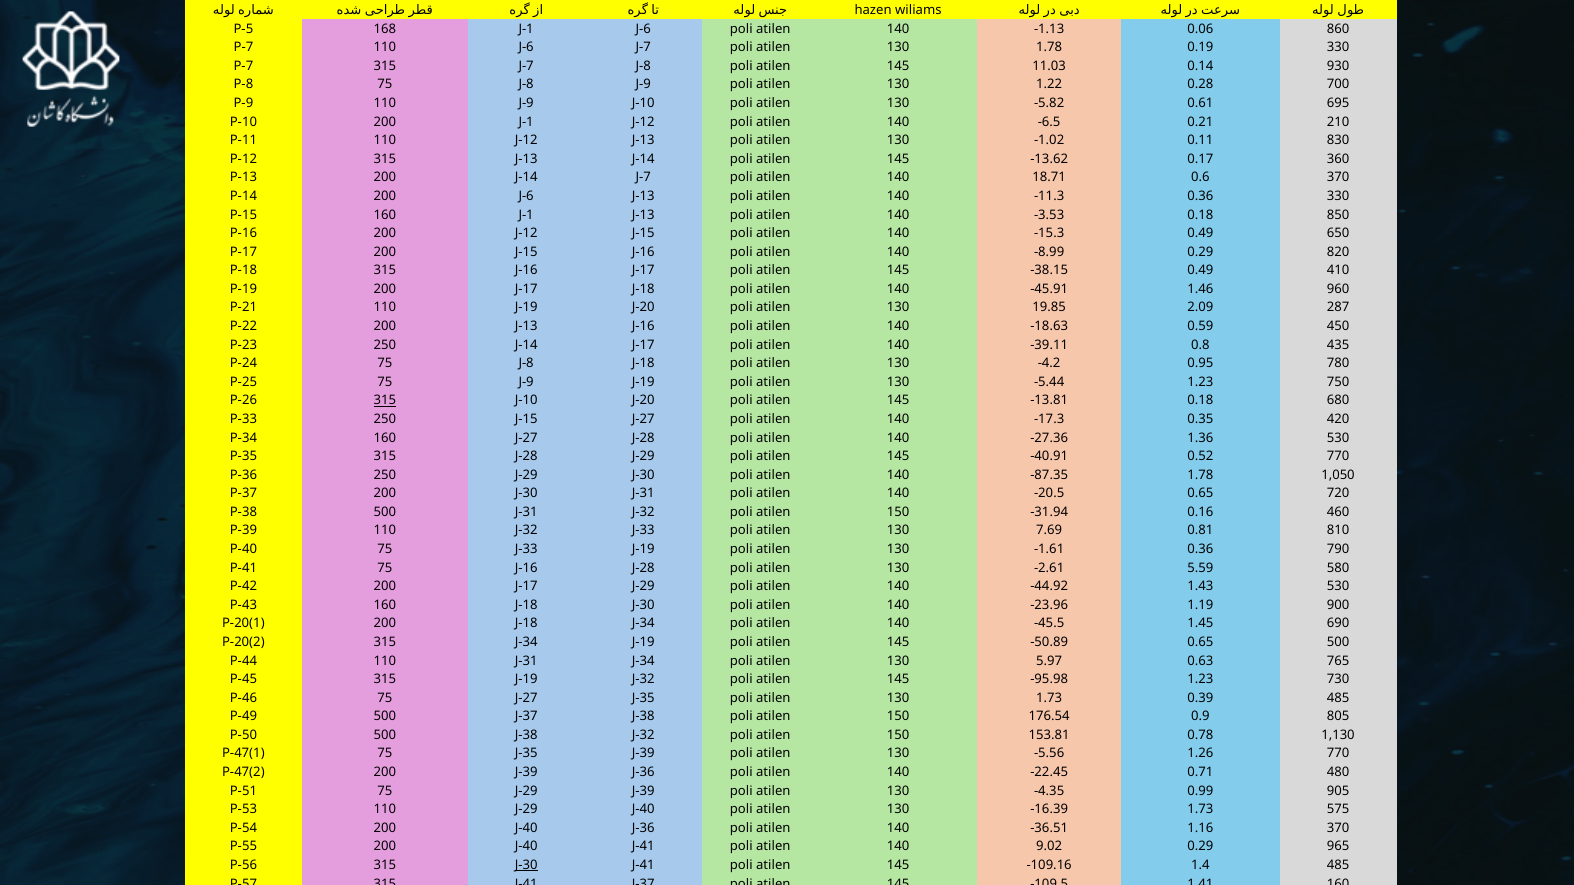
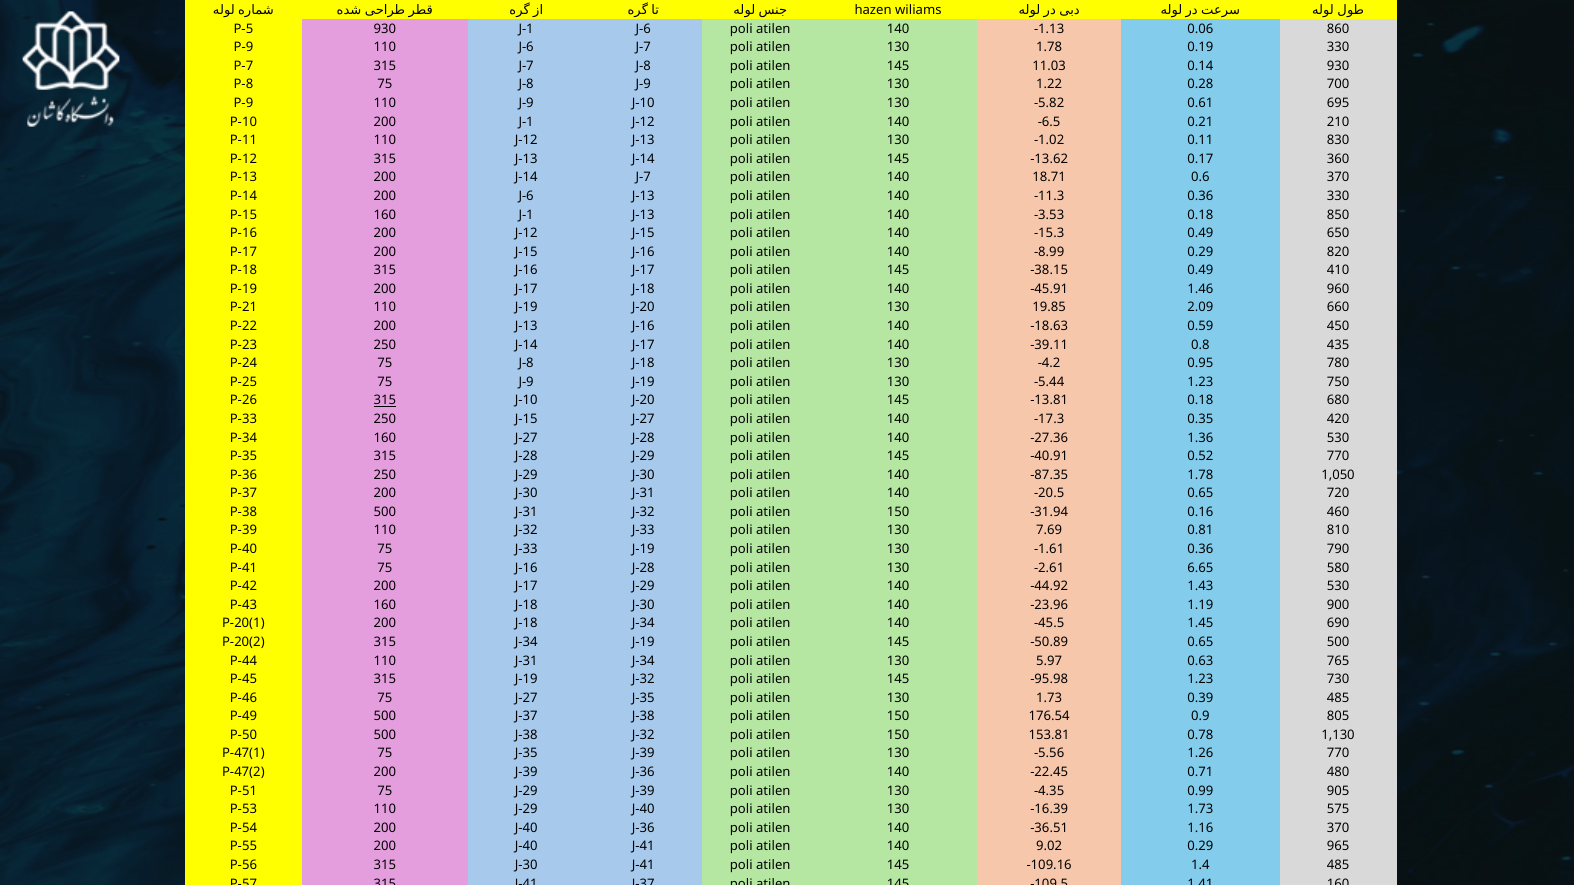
P-5 168: 168 -> 930 (385, 29)
P-7: P-7 -> P-9 (243, 47)
287: 287 -> 660 (1338, 308)
5.59: 5.59 -> 6.65 (1200, 568)
J-30 underline: present -> none (526, 865)
